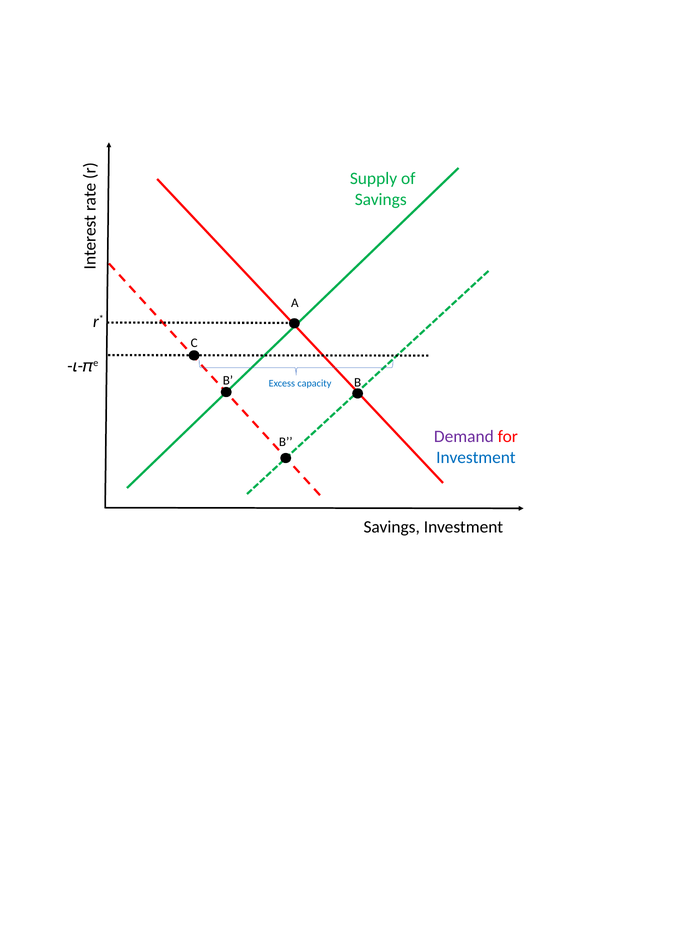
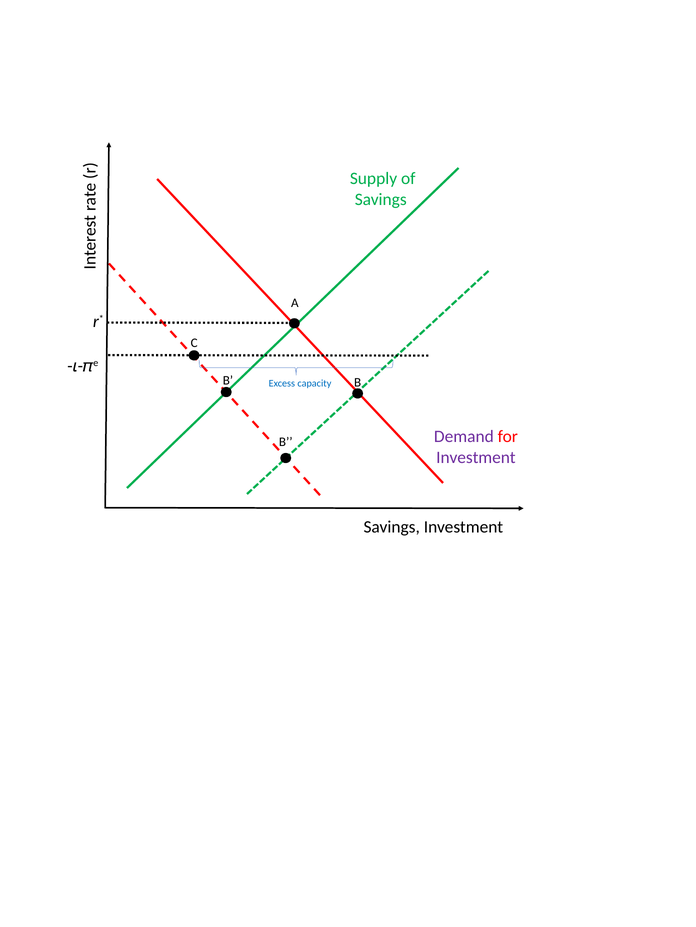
Investment colour: blue -> purple (476, 458)
